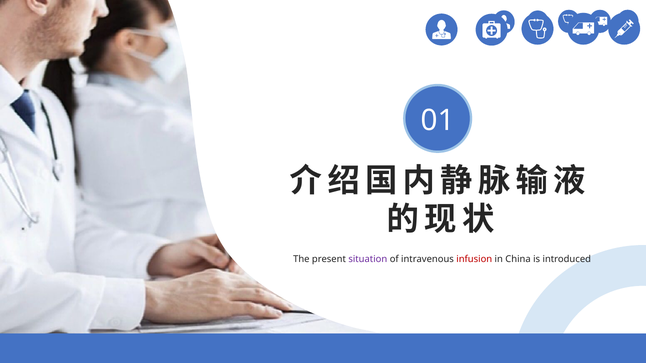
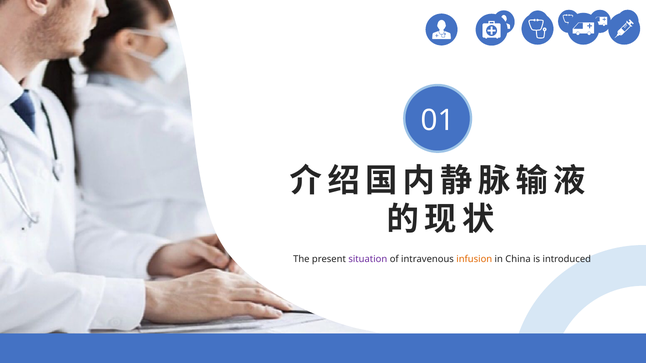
infusion colour: red -> orange (474, 259)
